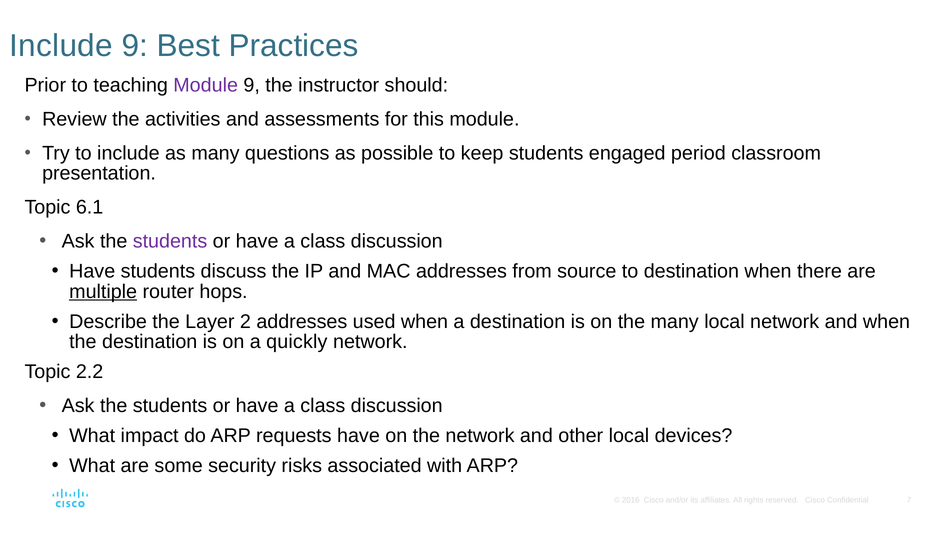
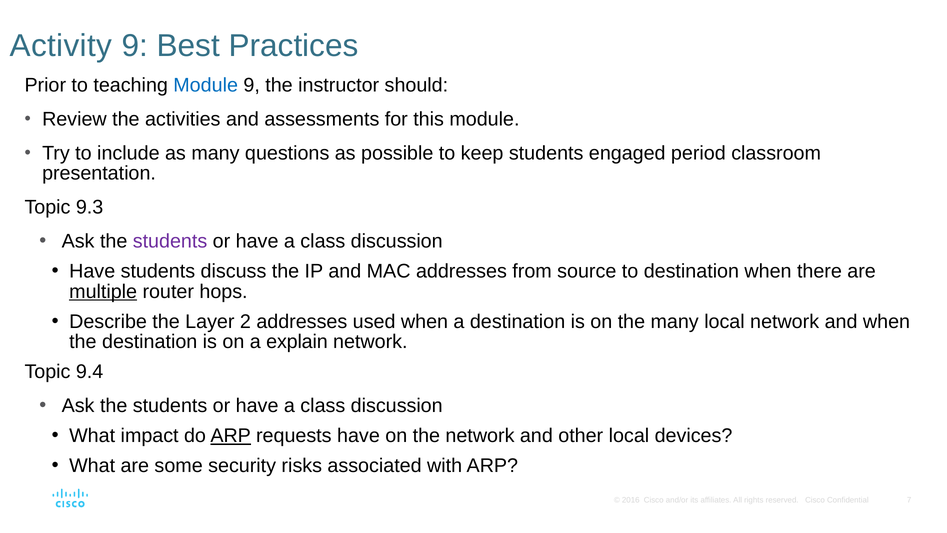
Include: Include -> Activity (61, 46)
Module colour: purple -> blue (206, 85)
6.1: 6.1 -> 9.3 (90, 207)
quickly: quickly -> explain (297, 342)
2.2: 2.2 -> 9.4 (90, 372)
ARP underline: none -> present (231, 436)
